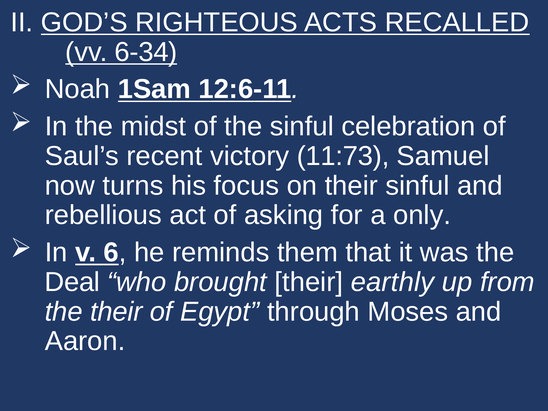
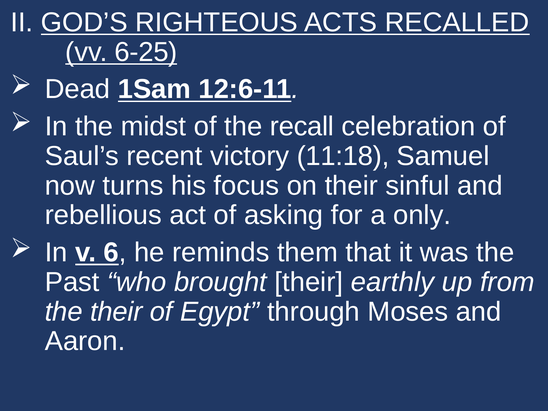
6-34: 6-34 -> 6-25 (146, 52)
Noah: Noah -> Dead (77, 89)
the sinful: sinful -> recall (302, 126)
11:73: 11:73 -> 11:18 (343, 156)
Deal: Deal -> Past (72, 282)
